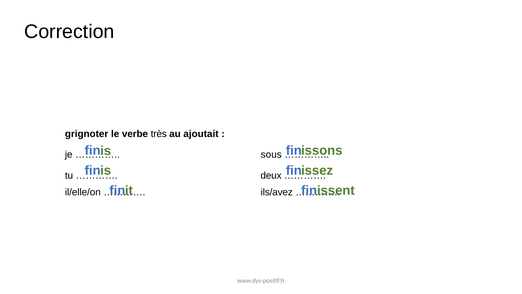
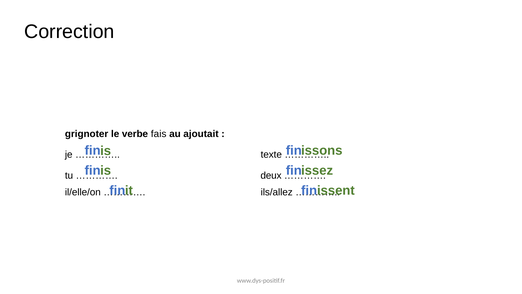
très: très -> fais (159, 134)
sous: sous -> texte (271, 155)
ils/avez: ils/avez -> ils/allez (277, 192)
